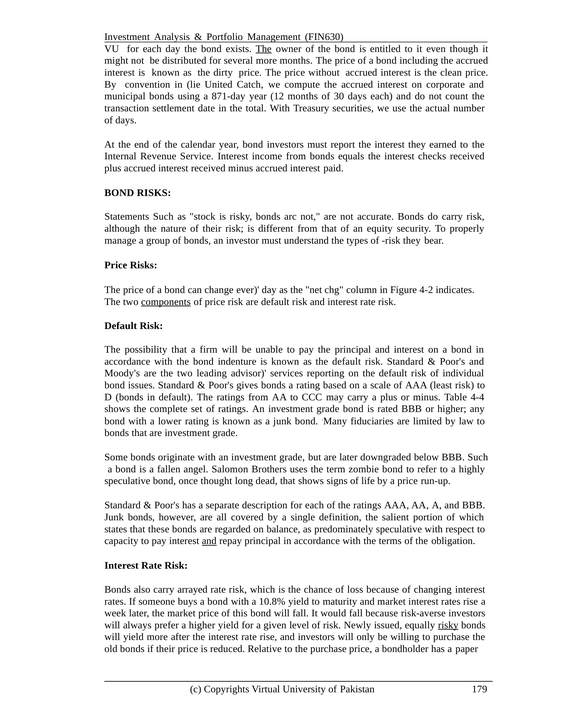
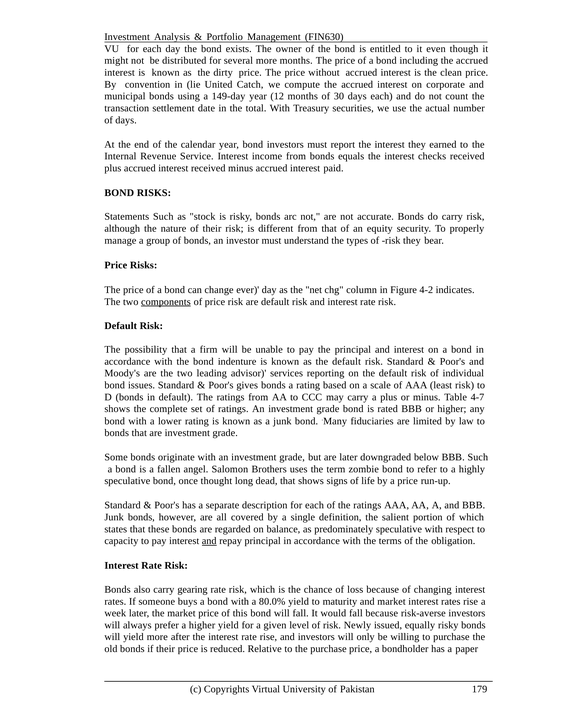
The underline: present -> none (264, 49)
871-day: 871-day -> 149-day (228, 96)
4-4: 4-4 -> 4-7 (477, 397)
arrayed: arrayed -> gearing (192, 590)
10.8%: 10.8% -> 80.0% (272, 601)
risky underline: present -> none (448, 625)
